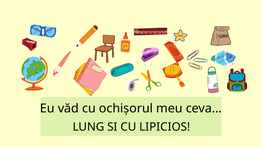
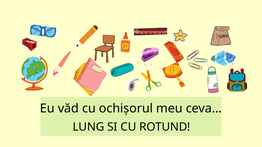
LIPICIOS: LIPICIOS -> ROTUND (165, 127)
